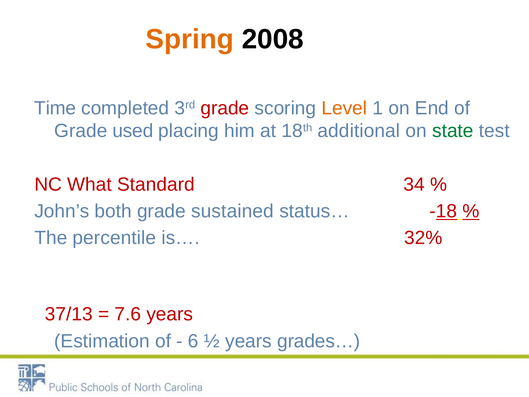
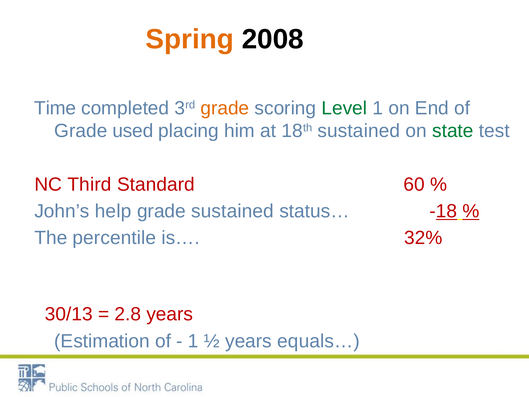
grade colour: red -> orange (225, 108)
Level colour: orange -> green (344, 108)
18th additional: additional -> sustained (359, 131)
What: What -> Third (89, 184)
34: 34 -> 60 (414, 184)
both: both -> help (113, 211)
37/13: 37/13 -> 30/13 (69, 314)
7.6: 7.6 -> 2.8 (128, 314)
6: 6 -> 1 (193, 341)
grades…: grades… -> equals… (319, 341)
